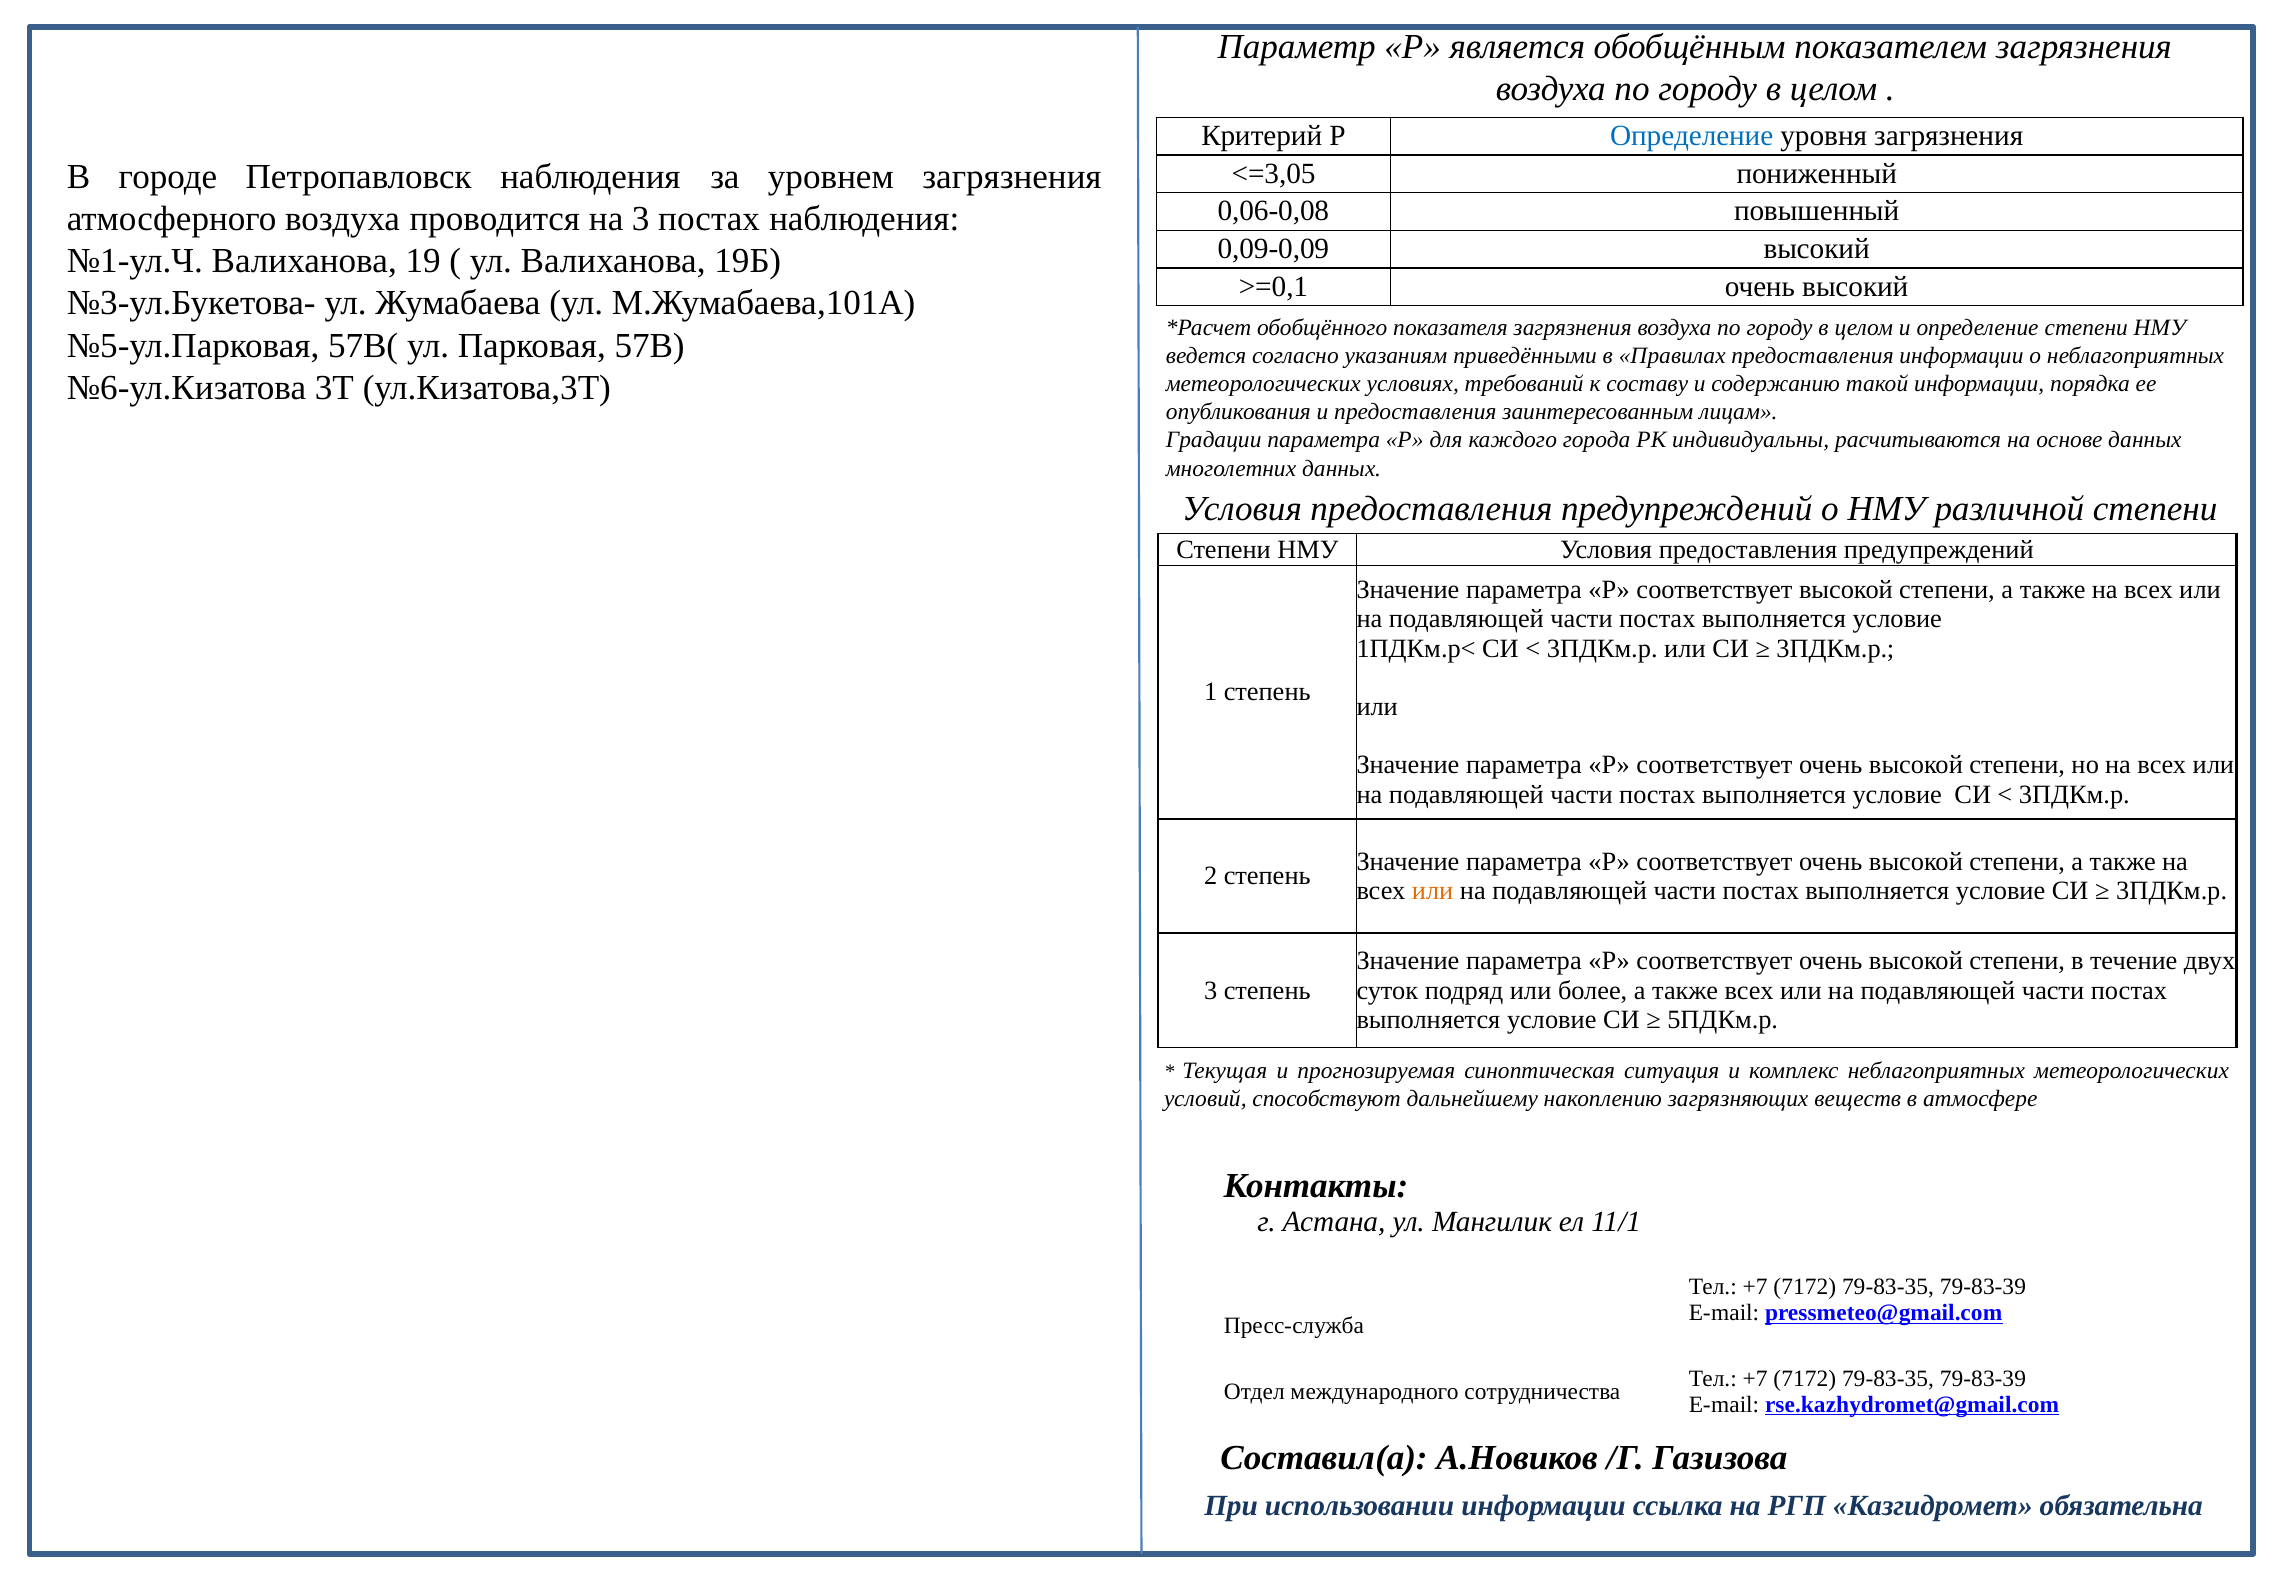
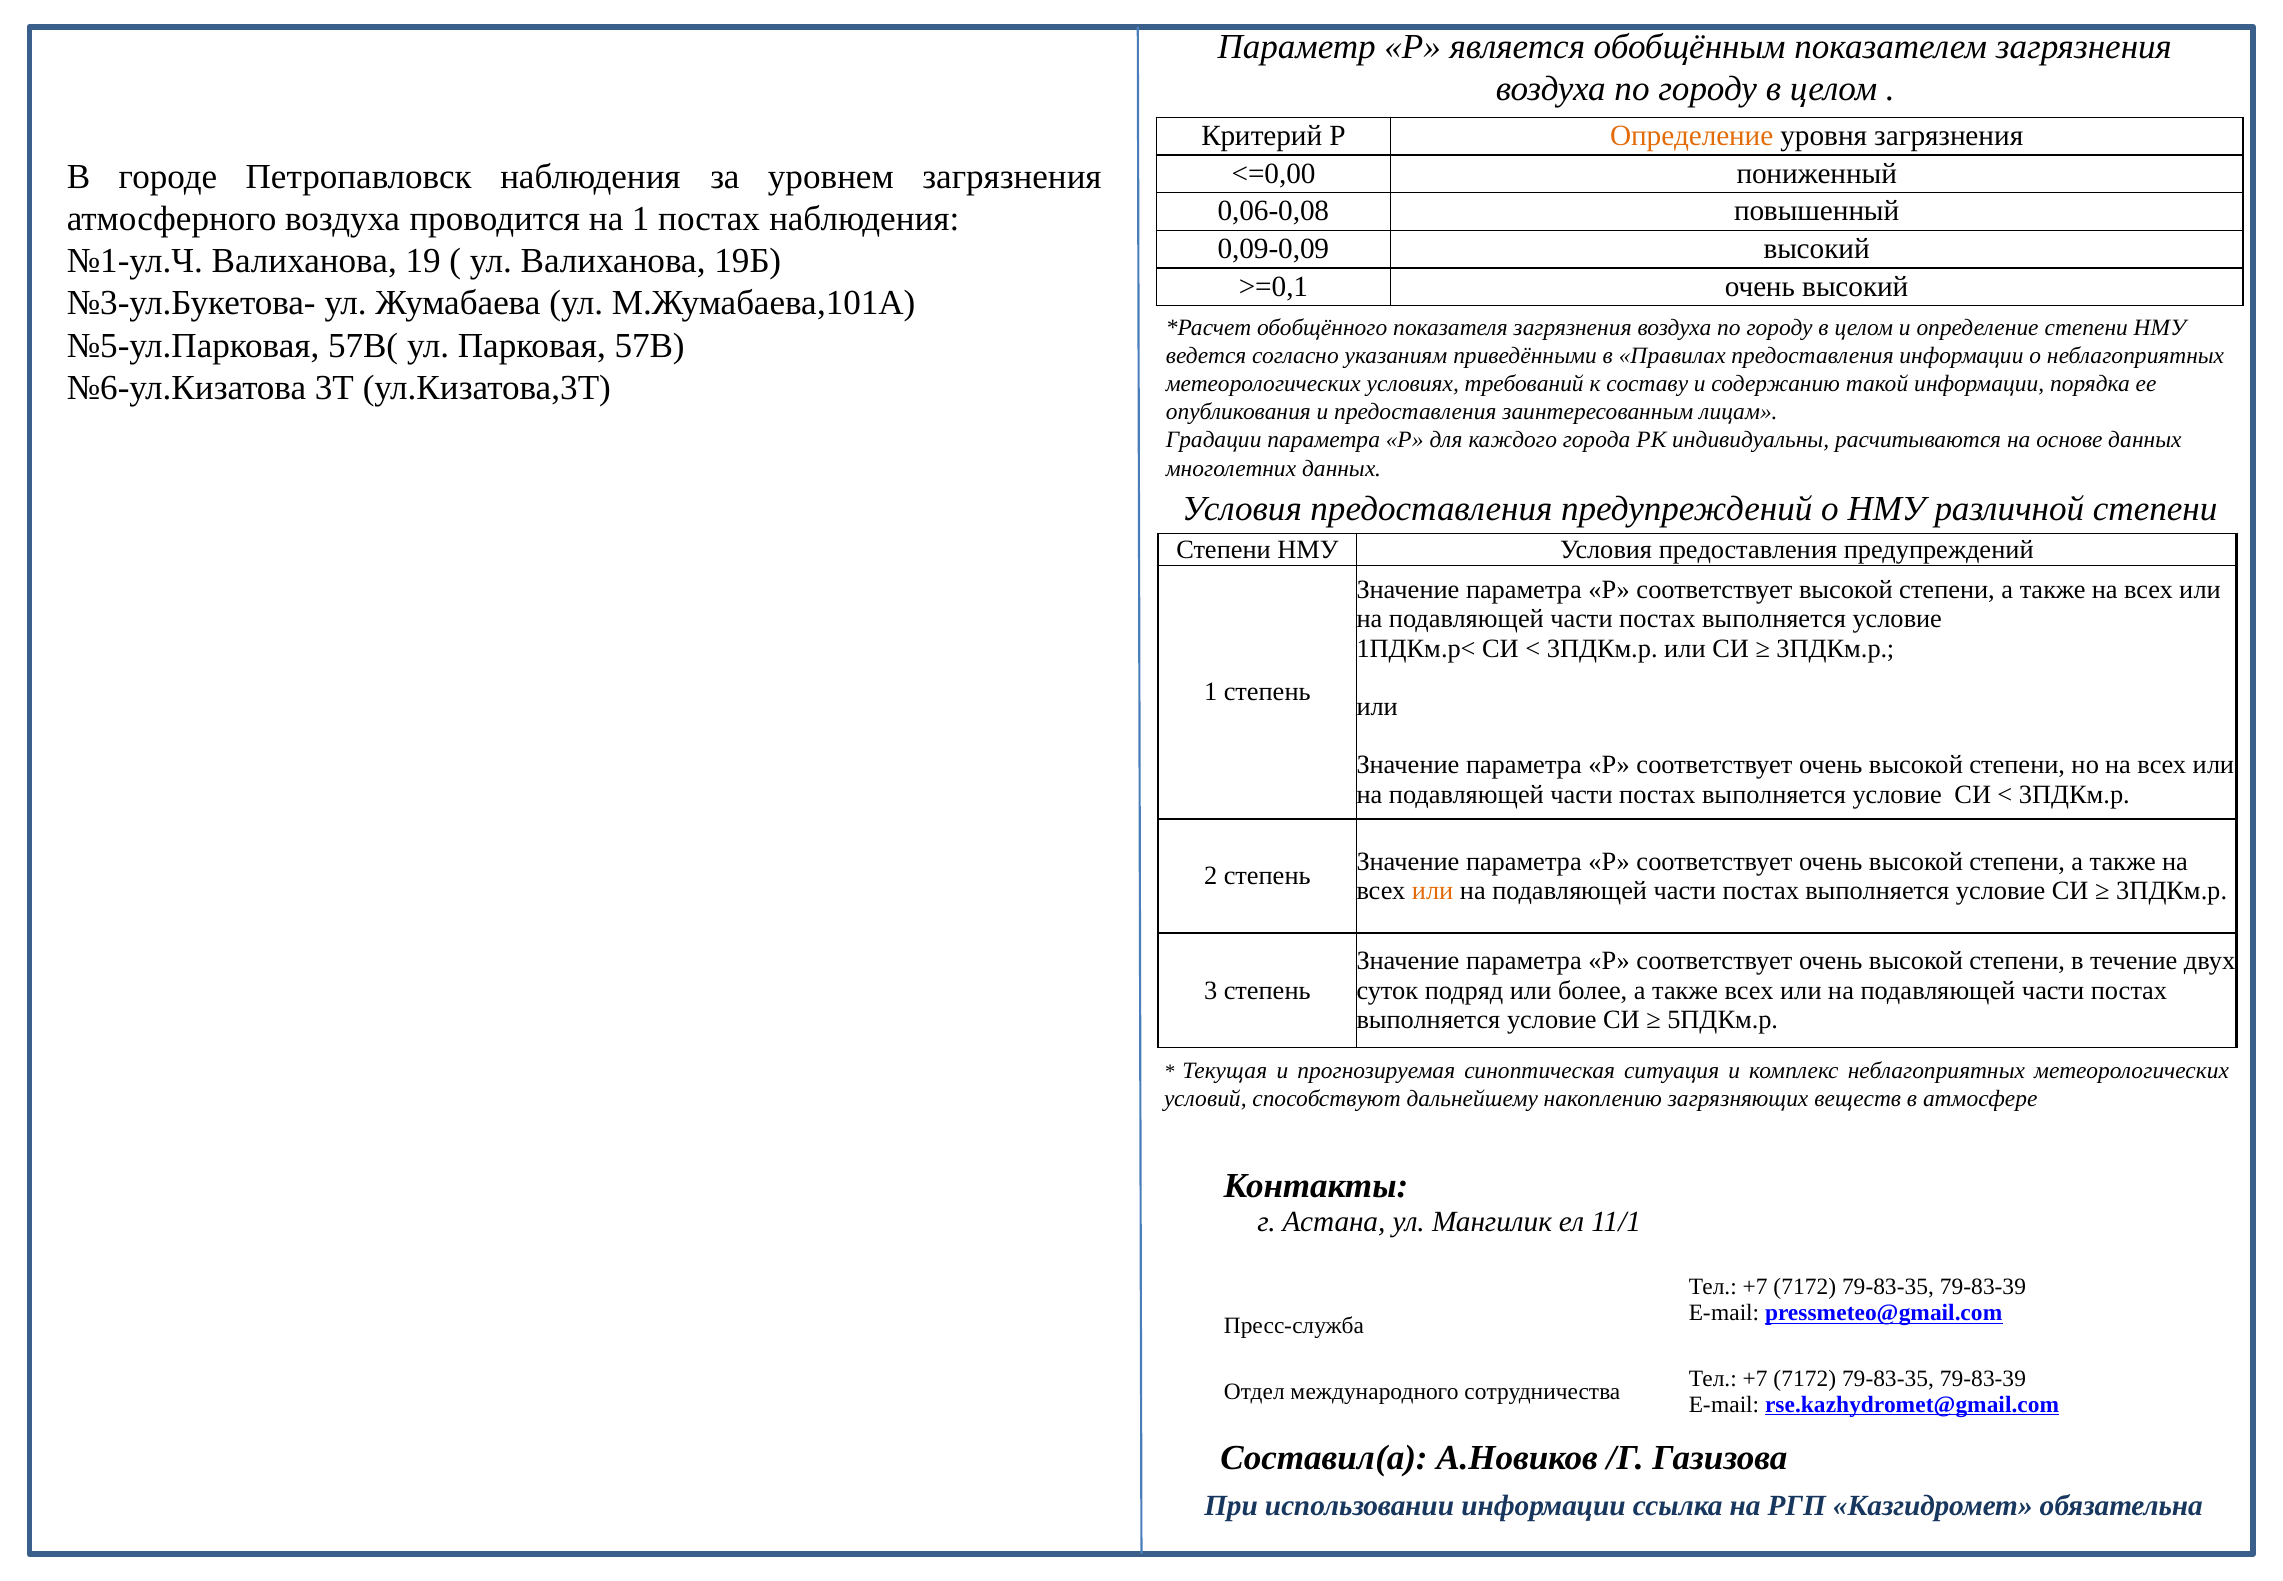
Определение colour: blue -> orange (1692, 136)
<=3,05: <=3,05 -> <=0,00 (1274, 173)
на 3: 3 -> 1 (641, 219)
